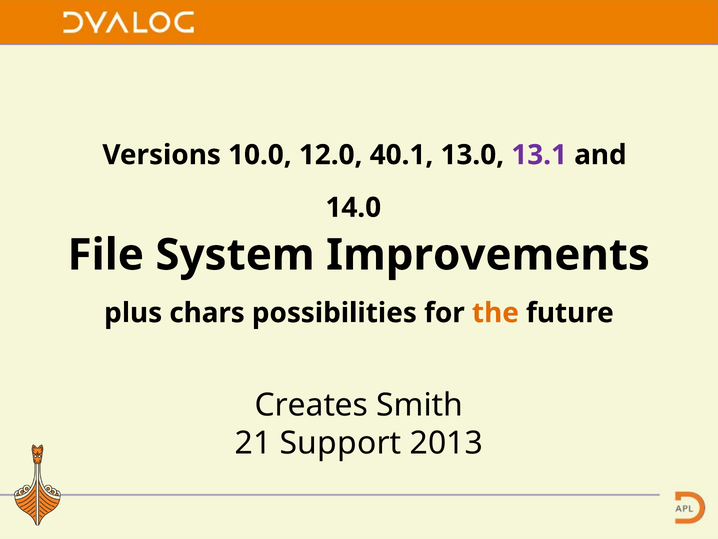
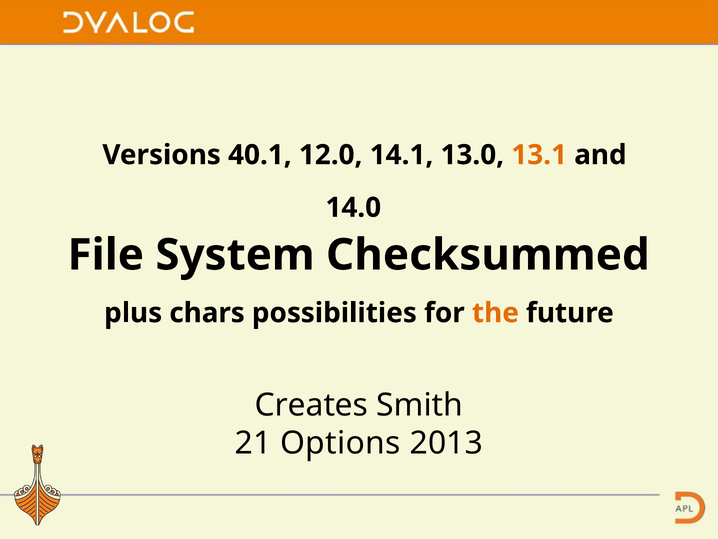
10.0: 10.0 -> 40.1 (260, 155)
40.1: 40.1 -> 14.1 (402, 155)
13.1 colour: purple -> orange (539, 155)
Improvements: Improvements -> Checksummed (488, 255)
Support: Support -> Options (341, 443)
